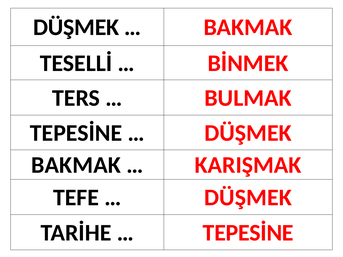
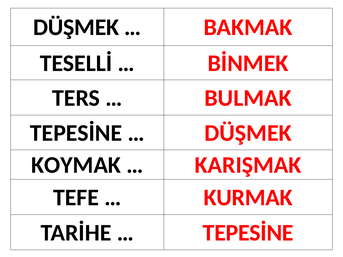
BAKMAK: BAKMAK -> KOYMAK (76, 165)
DÜŞMEK: DÜŞMEK -> KURMAK (248, 198)
